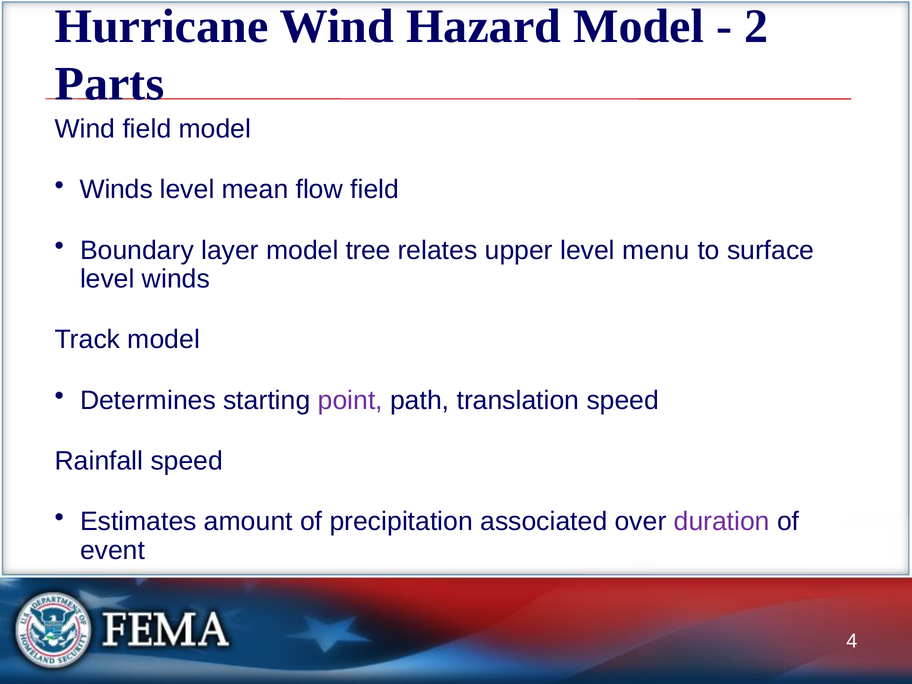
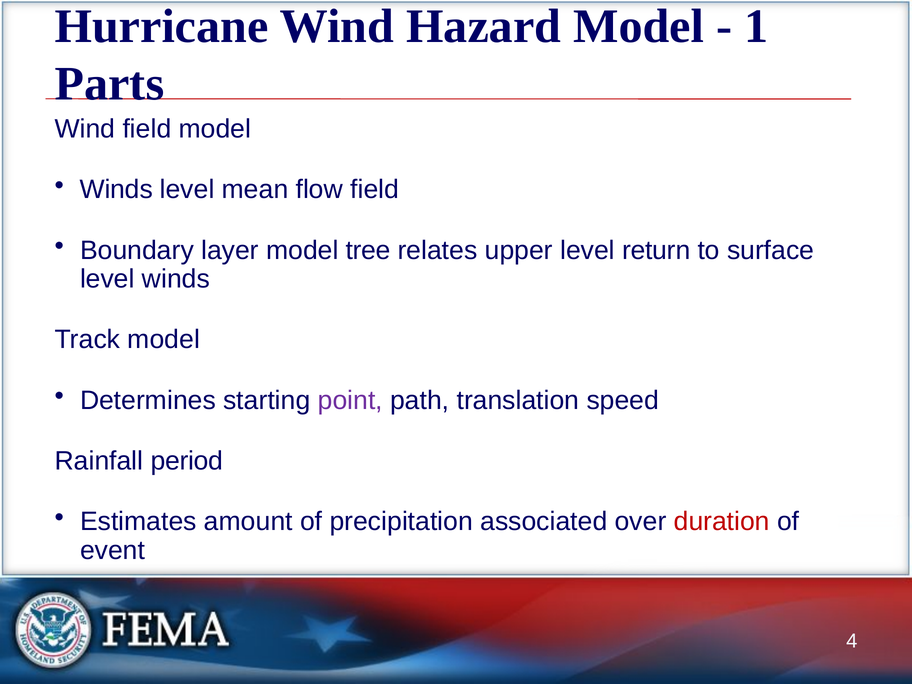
2: 2 -> 1 (756, 26)
menu: menu -> return (656, 250)
Rainfall speed: speed -> period (187, 461)
duration colour: purple -> red (722, 522)
